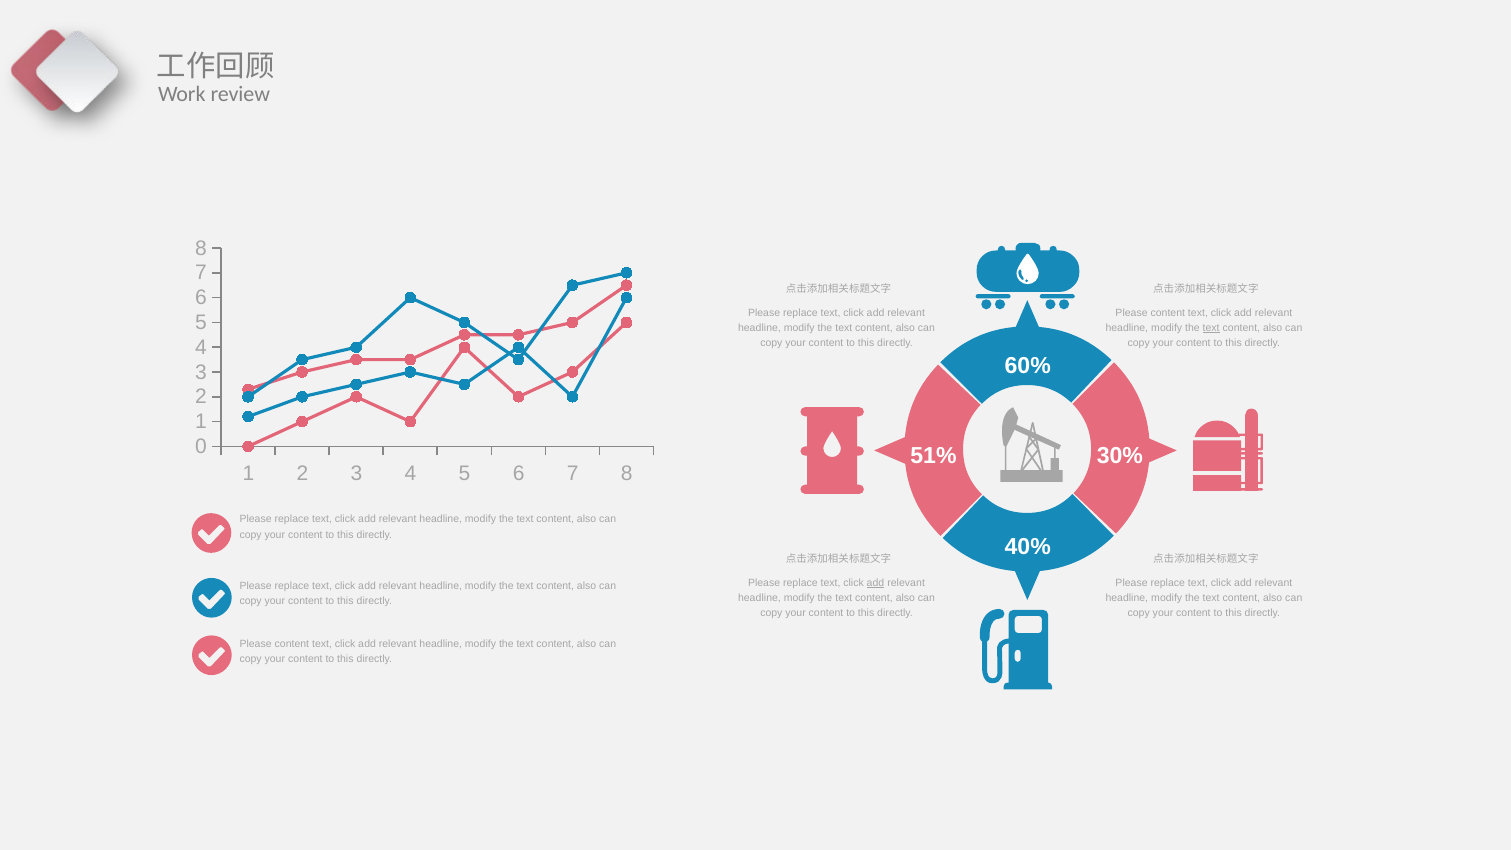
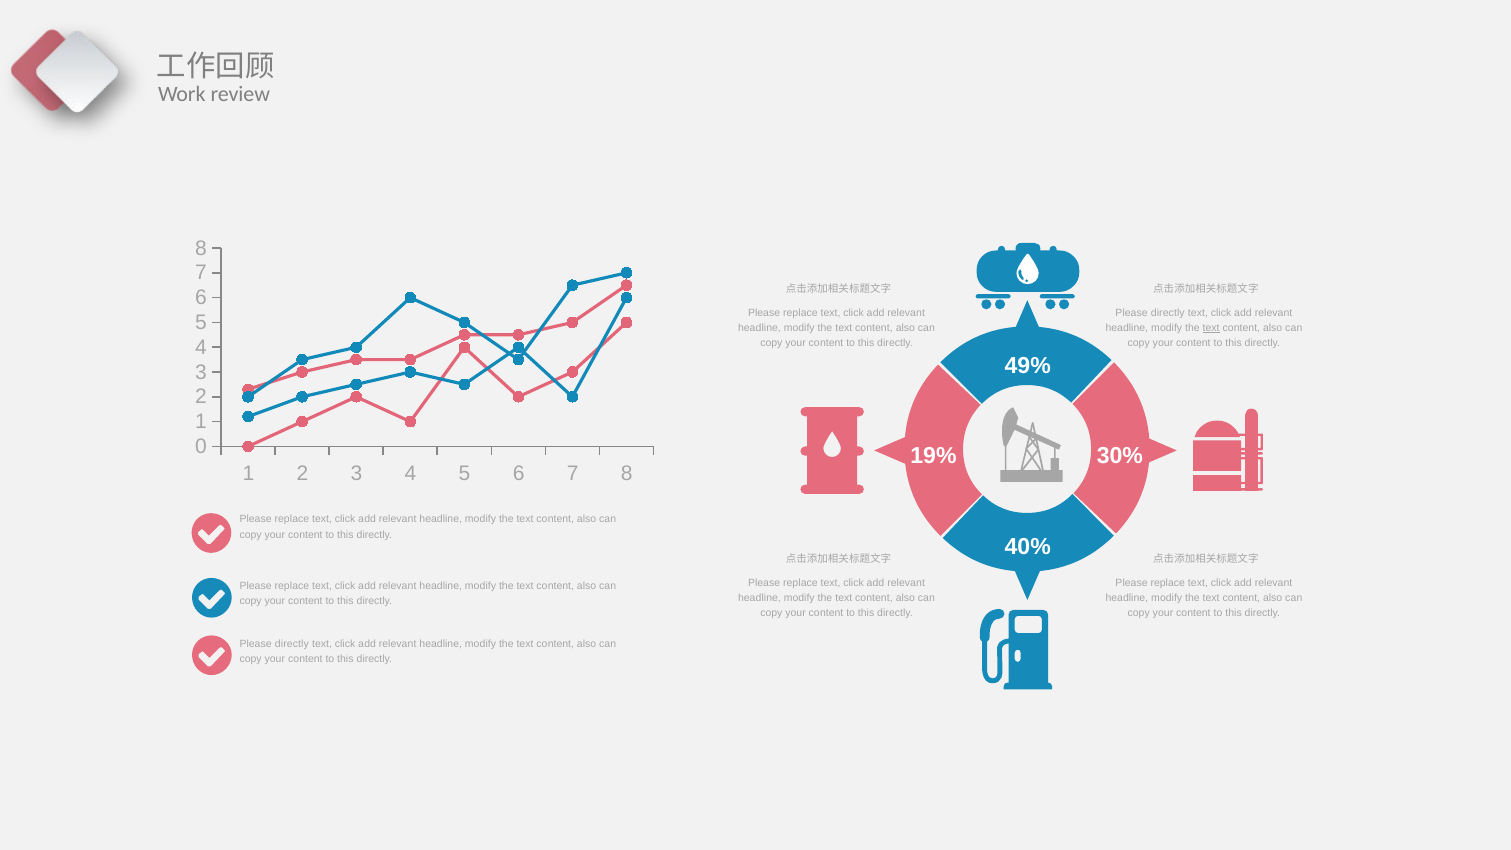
content: content -> directly (1168, 313)
60%: 60% -> 49% (1028, 366)
51%: 51% -> 19% (933, 456)
add underline: present -> none (876, 583)
content: content -> directly (292, 644)
